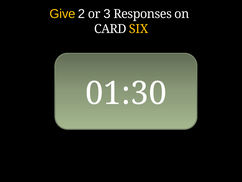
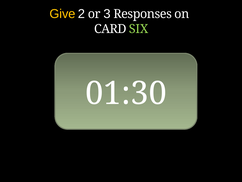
SIX colour: yellow -> light green (139, 29)
